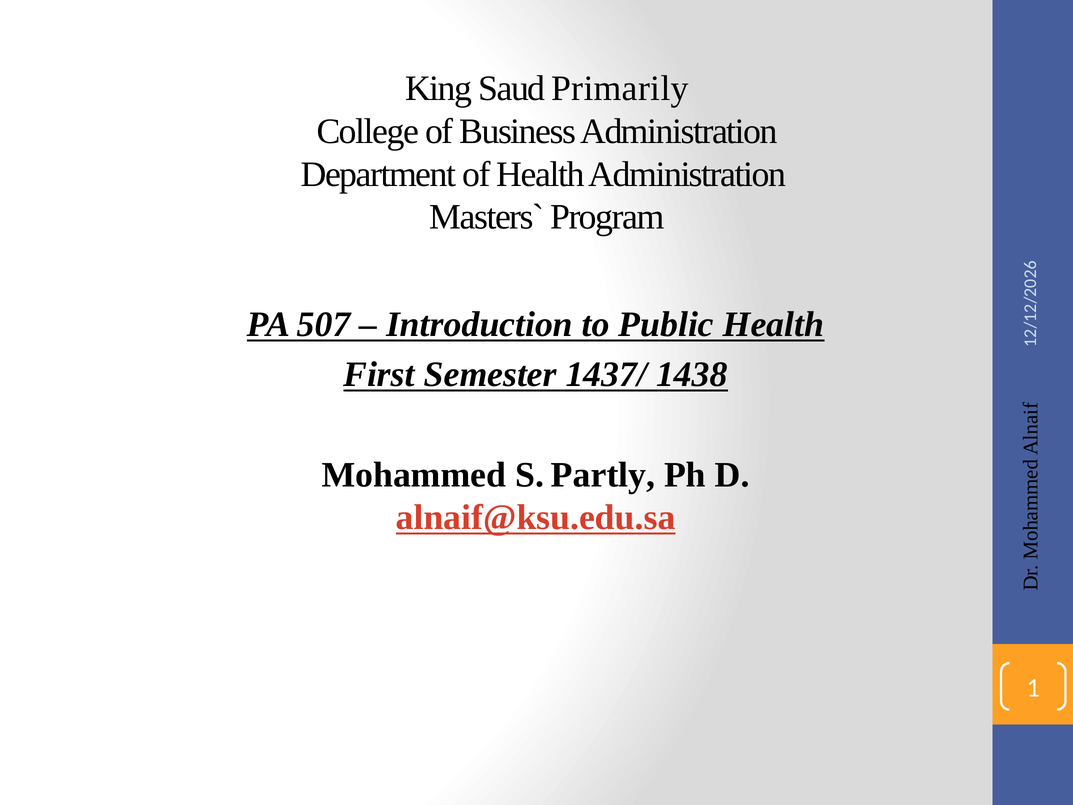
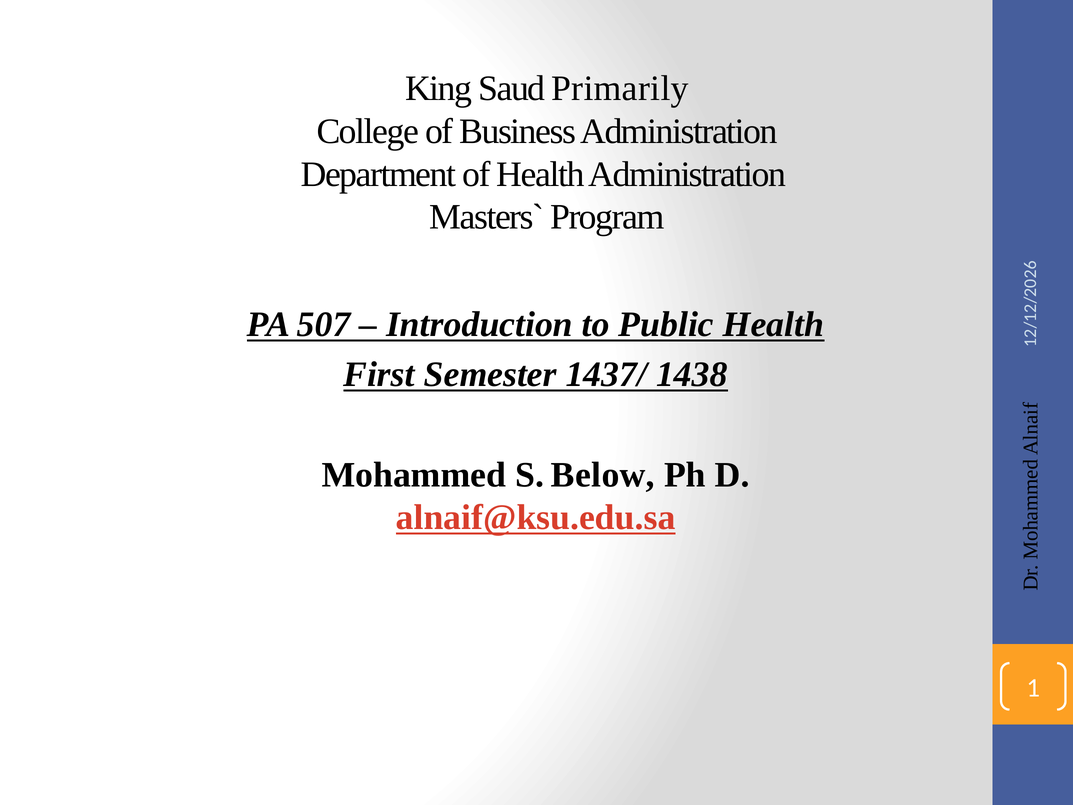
Partly: Partly -> Below (603, 475)
